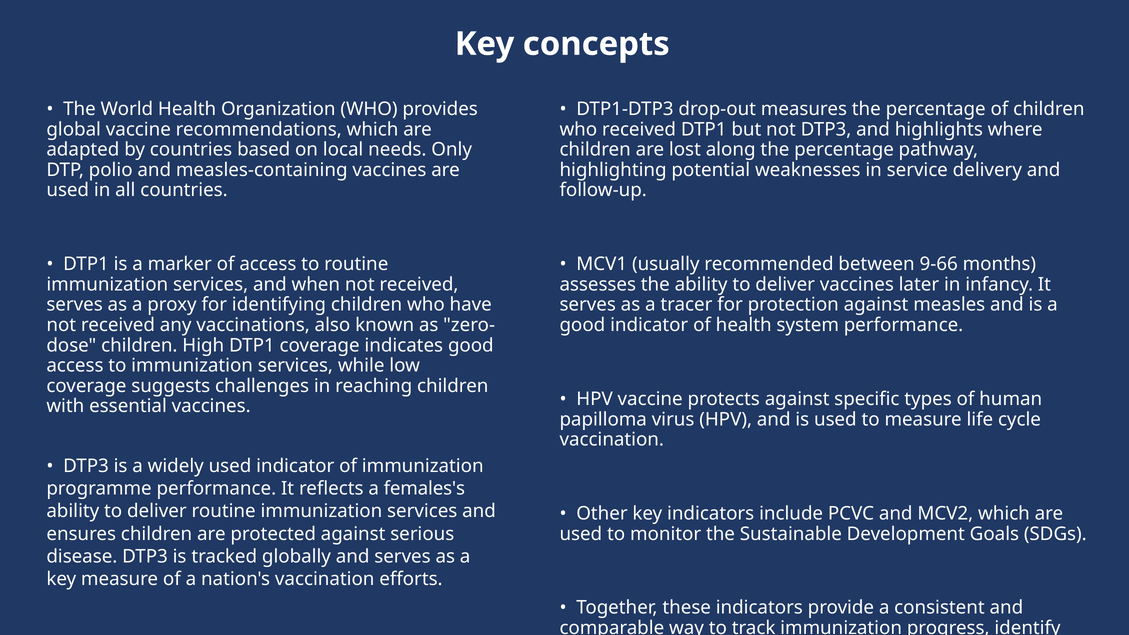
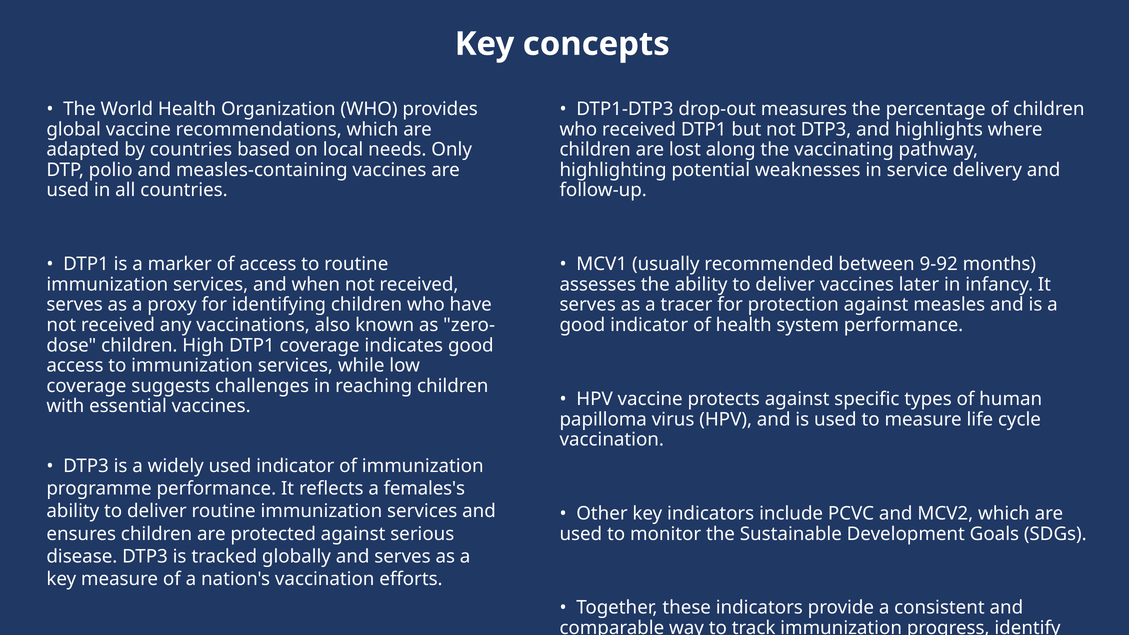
along the percentage: percentage -> vaccinating (844, 150)
9-66: 9-66 -> 9-92 (939, 264)
